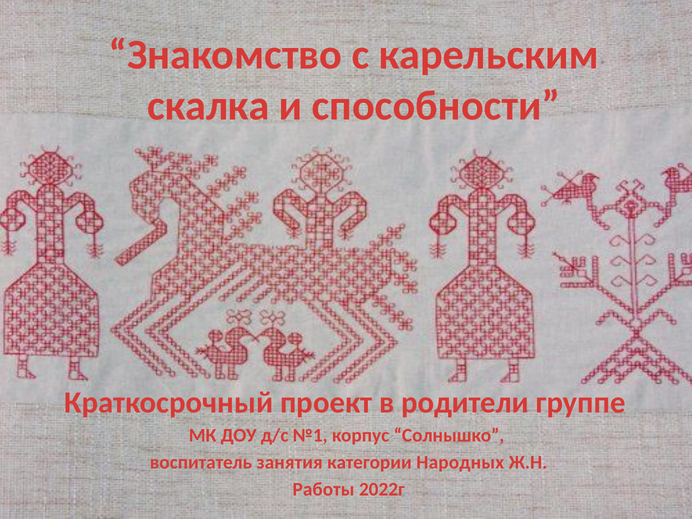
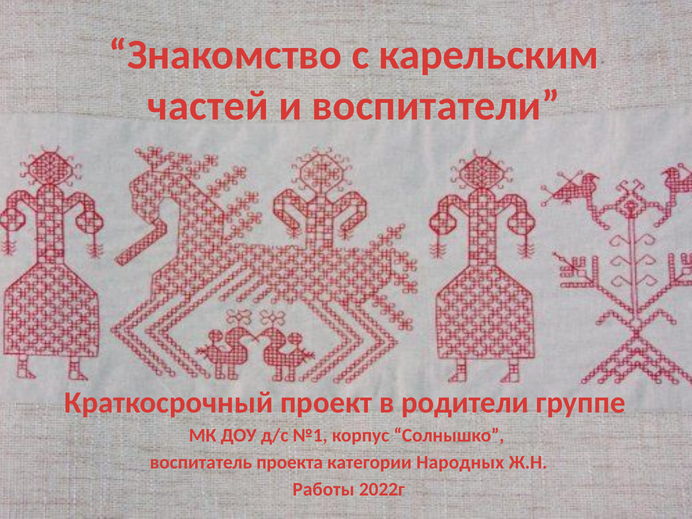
скалка: скалка -> частей (208, 106)
способности: способности -> воспитатели (436, 106)
занятия: занятия -> проекта (290, 463)
